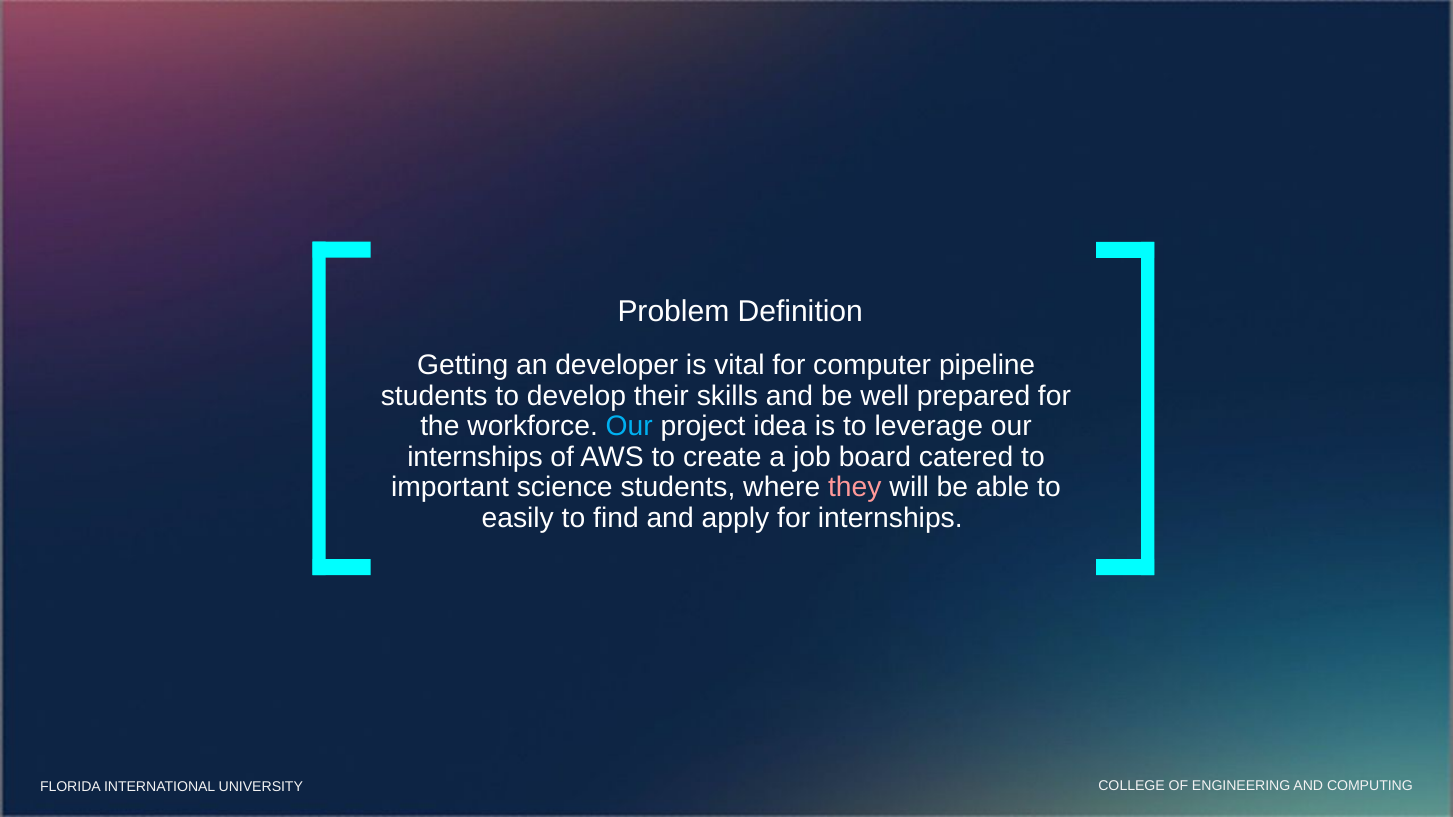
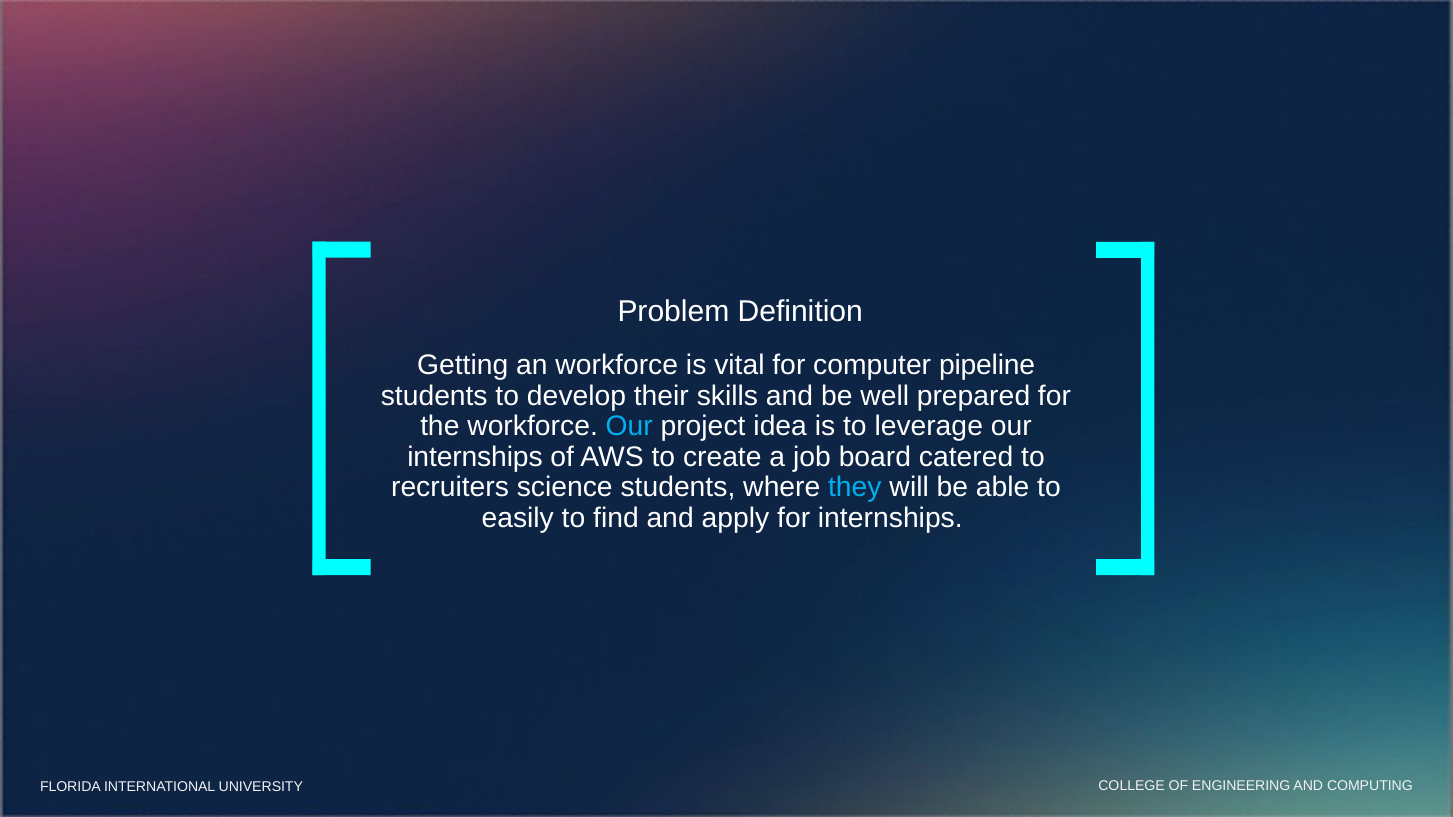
an developer: developer -> workforce (617, 366)
important: important -> recruiters (450, 488)
they colour: pink -> light blue (855, 488)
